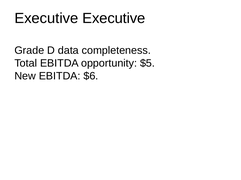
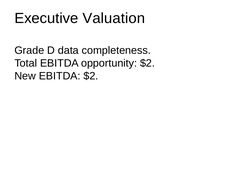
Executive Executive: Executive -> Valuation (114, 18)
opportunity $5: $5 -> $2 (147, 63)
EBITDA $6: $6 -> $2 (91, 76)
